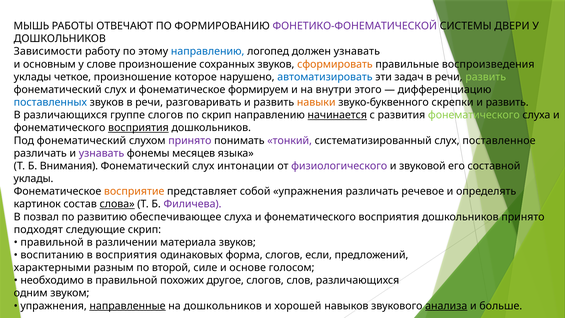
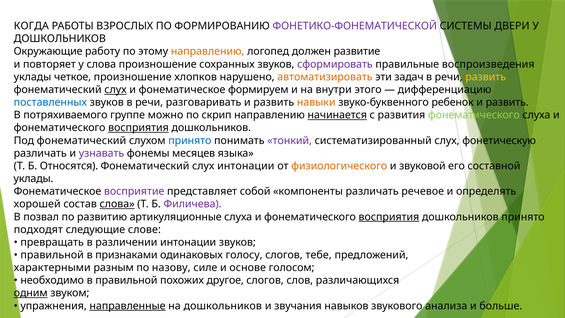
МЫШЬ: МЫШЬ -> КОГДА (31, 26)
ОТВЕЧАЮТ: ОТВЕЧАЮТ -> ВЗРОСЛЫХ (125, 26)
Зависимости: Зависимости -> Окружающие (48, 51)
направлению colour: blue -> orange (208, 51)
должен узнавать: узнавать -> развитие (357, 51)
основным: основным -> повторяет (49, 64)
у слове: слове -> слова (101, 64)
сформировать colour: orange -> purple (335, 64)
которое: которое -> хлопков (196, 77)
автоматизировать colour: blue -> orange (325, 77)
развить colour: light green -> yellow (486, 77)
слух underline: none -> present (115, 90)
скрепки: скрепки -> ребенок (453, 102)
В различающихся: различающихся -> потряхиваемого (65, 115)
группе слогов: слогов -> можно (166, 115)
принято colour: purple -> blue (190, 140)
поставленное: поставленное -> фонетическую (499, 140)
Внимания: Внимания -> Относятся (69, 166)
физиологического colour: purple -> orange (339, 166)
восприятие colour: orange -> purple (134, 191)
собой упражнения: упражнения -> компоненты (308, 191)
картинок: картинок -> хорошей (37, 204)
обеспечивающее: обеспечивающее -> артикуляционные (176, 217)
восприятия underline: none -> present (389, 217)
следующие скрип: скрип -> слове (144, 229)
правильной: правильной -> превращать (52, 242)
различении материала: материала -> интонации (188, 242)
воспитанию: воспитанию -> правильной (52, 255)
в восприятия: восприятия -> признаками (126, 255)
форма: форма -> голосу (244, 255)
если: если -> тебе (319, 255)
второй: второй -> назову (171, 268)
одним underline: none -> present (31, 293)
хорошей: хорошей -> звучания (298, 306)
анализа underline: present -> none (446, 306)
